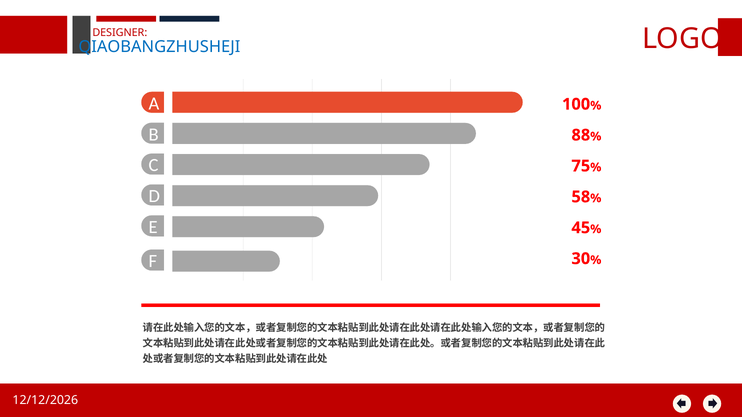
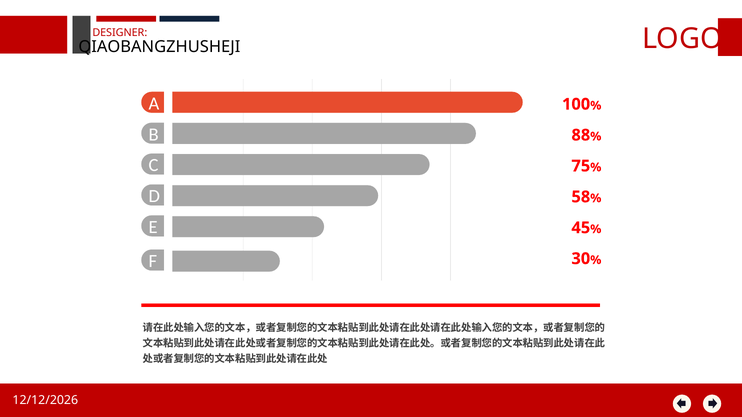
QIAOBANGZHUSHEJI colour: blue -> black (159, 47)
